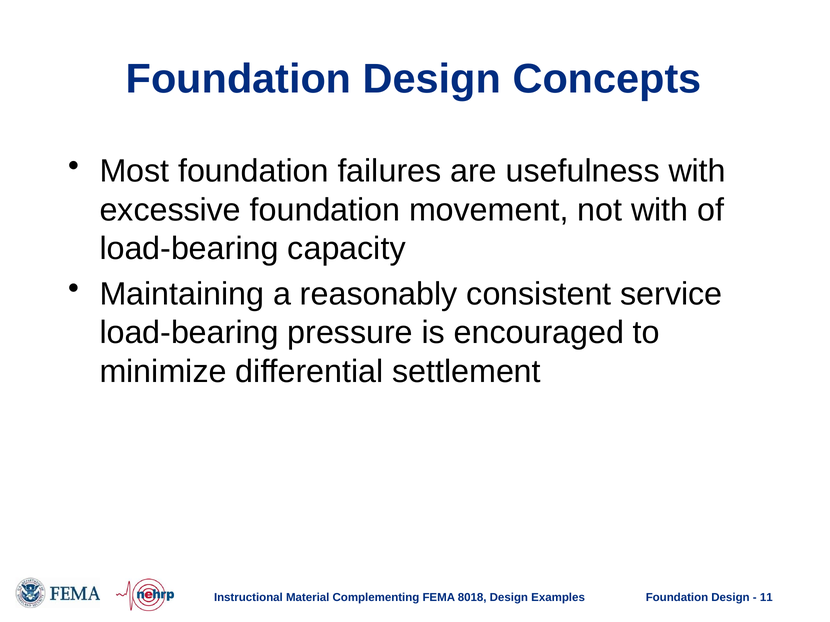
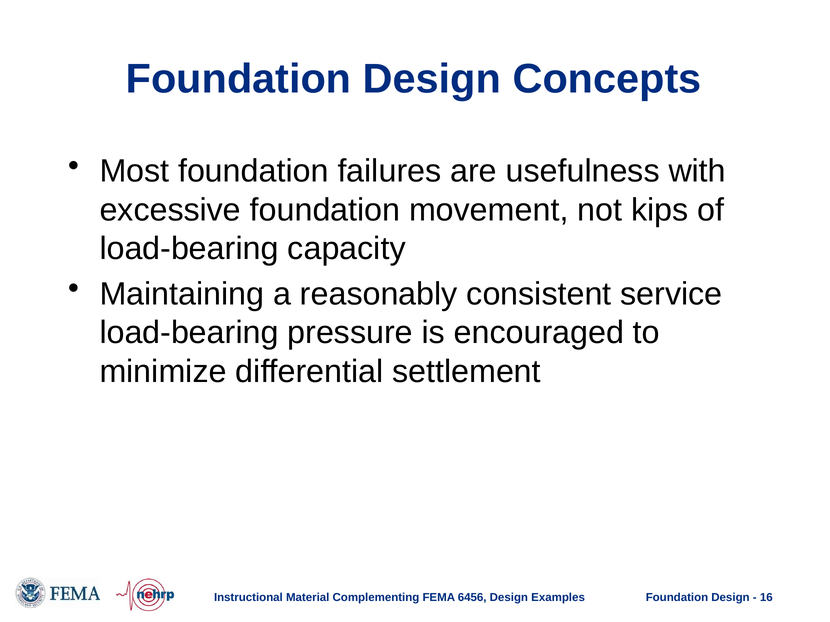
not with: with -> kips (660, 210)
8018: 8018 -> 6456 (472, 598)
11: 11 -> 16 (766, 598)
